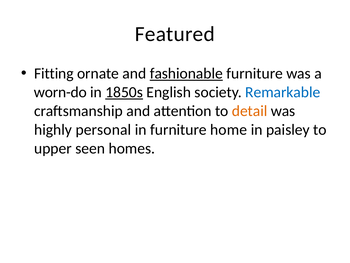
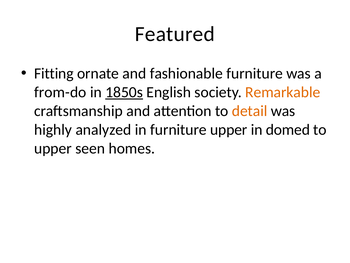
fashionable underline: present -> none (186, 73)
worn-do: worn-do -> from-do (60, 92)
Remarkable colour: blue -> orange (283, 92)
personal: personal -> analyzed (103, 129)
furniture home: home -> upper (229, 129)
paisley: paisley -> domed (288, 129)
